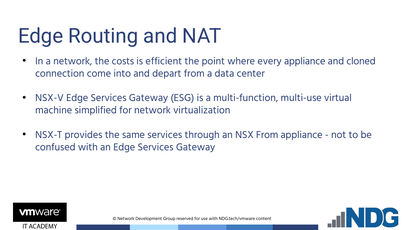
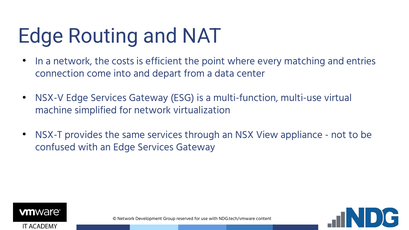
every appliance: appliance -> matching (305, 61)
cloned: cloned -> entries (361, 61)
NSX From: From -> View (267, 135)
